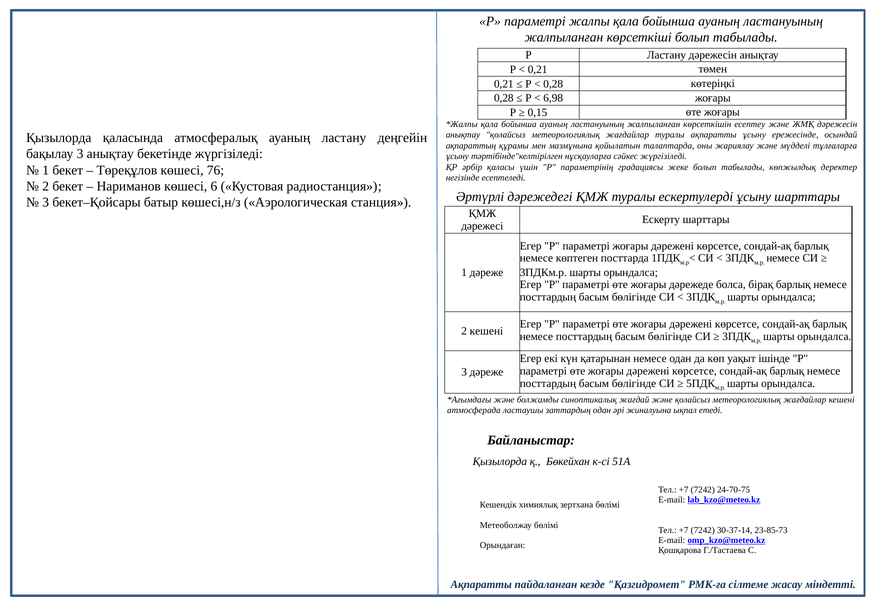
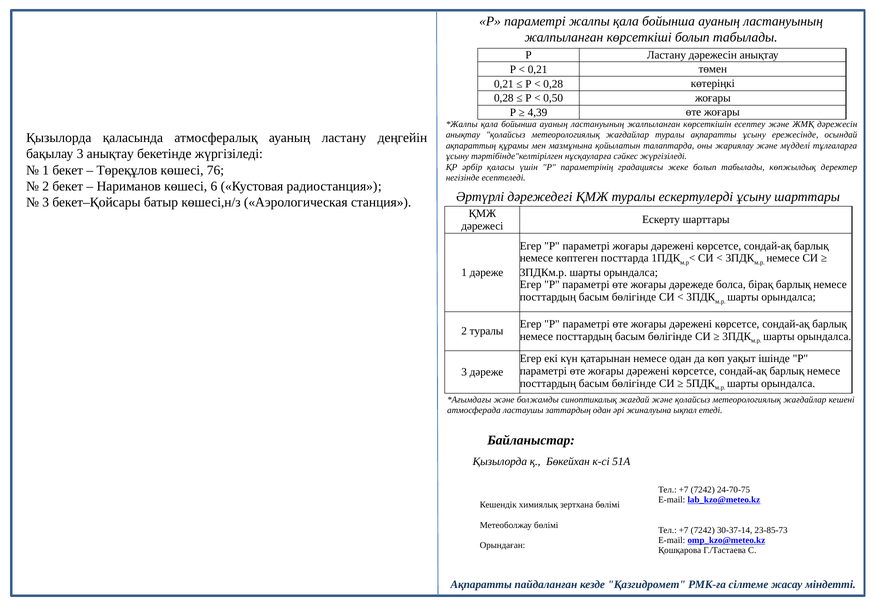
6,98: 6,98 -> 0,50 (553, 98)
0,15: 0,15 -> 4,39 (538, 113)
2 кешені: кешені -> туралы (487, 331)
